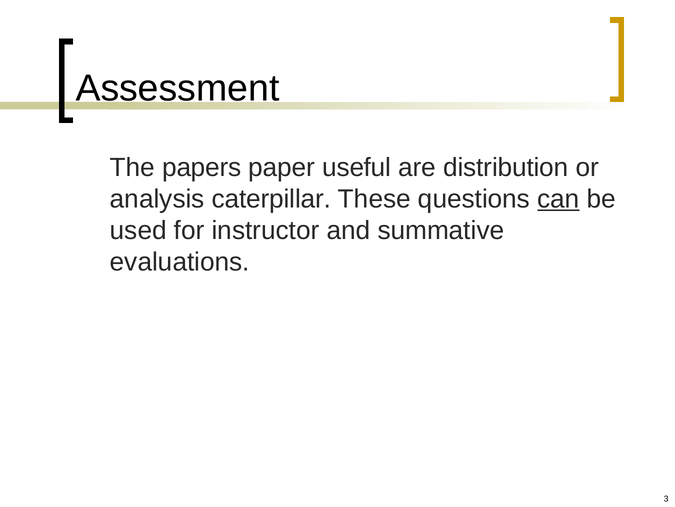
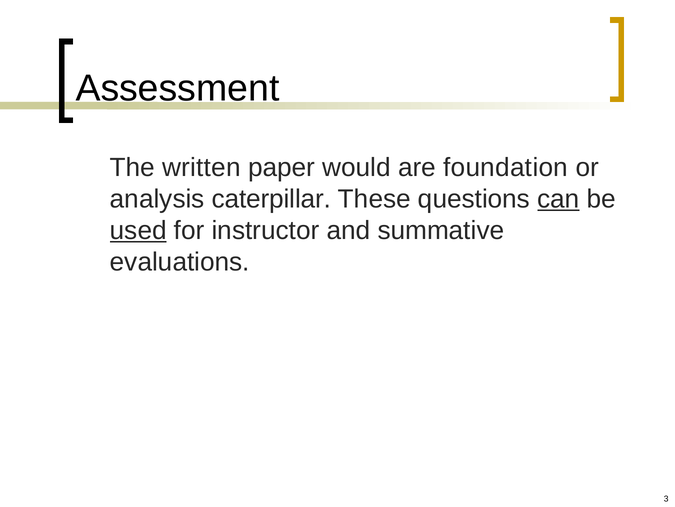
papers: papers -> written (201, 167)
useful: useful -> would (357, 167)
distribution: distribution -> foundation (506, 167)
used underline: none -> present (138, 230)
